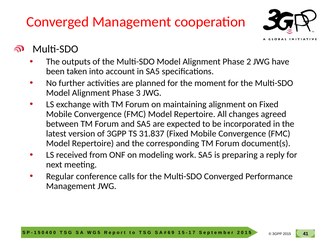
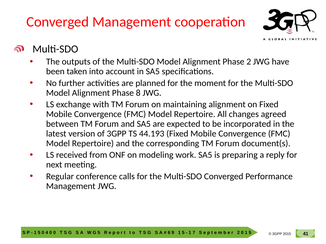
3: 3 -> 8 (138, 93)
31.837: 31.837 -> 44.193 (152, 134)
